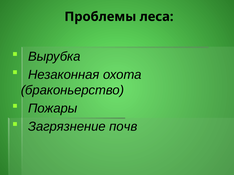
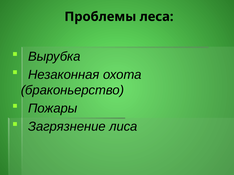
почв: почв -> лиса (123, 127)
